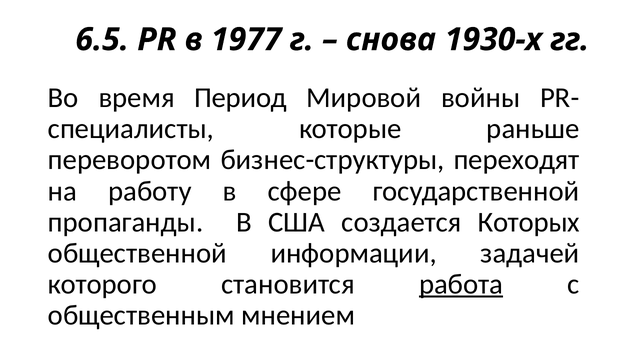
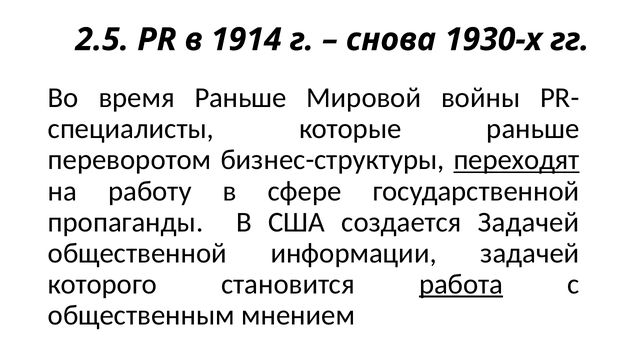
6.5: 6.5 -> 2.5 (102, 40)
1977: 1977 -> 1914 (246, 40)
время Период: Период -> Раньше (241, 98)
переходят underline: none -> present (517, 160)
создается Которых: Которых -> Задачей (529, 222)
